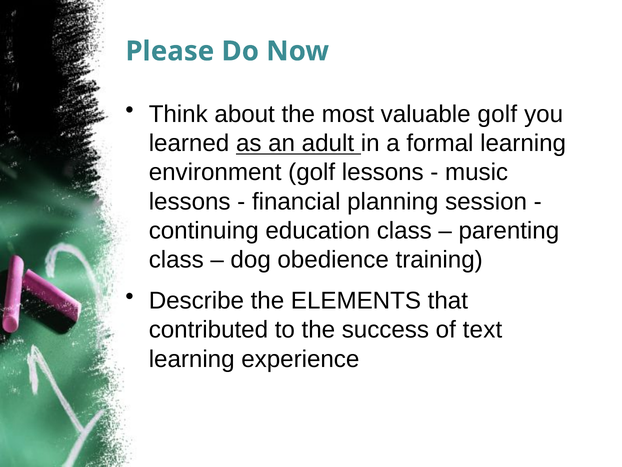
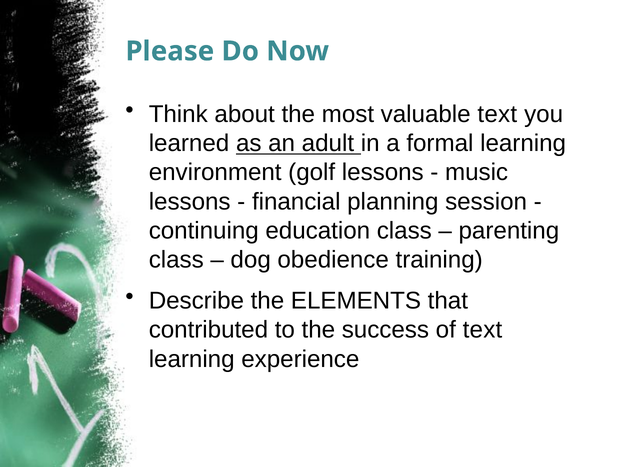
valuable golf: golf -> text (497, 114)
